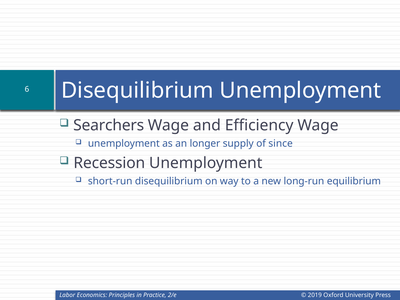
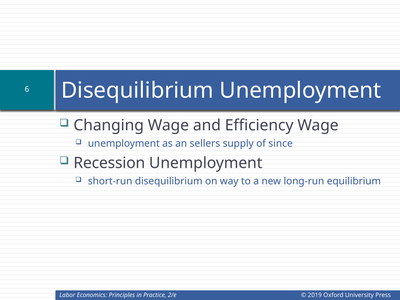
Searchers: Searchers -> Changing (109, 125)
longer: longer -> sellers (205, 143)
